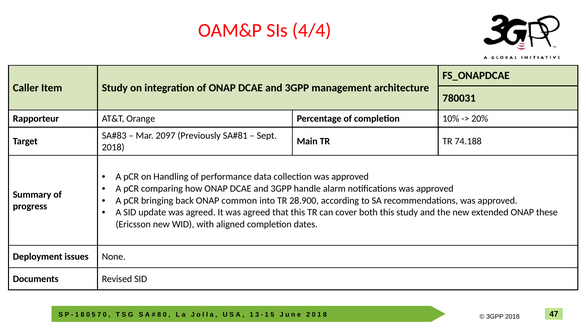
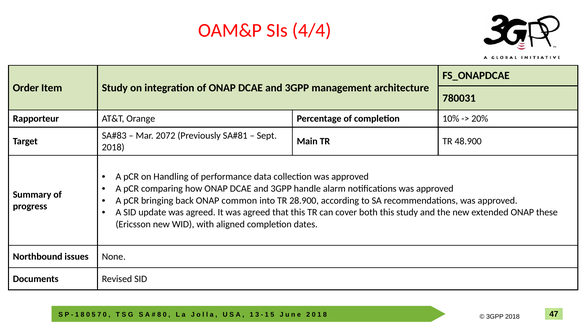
Caller: Caller -> Order (26, 88)
2097: 2097 -> 2072 (166, 135)
74.188: 74.188 -> 48.900 (468, 141)
Deployment: Deployment -> Northbound (38, 256)
